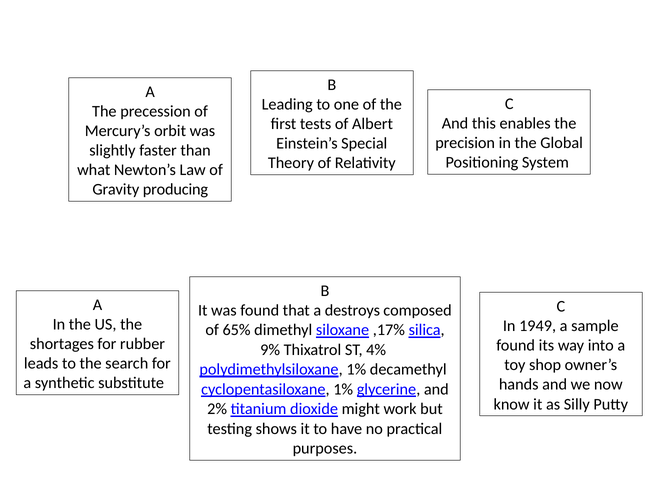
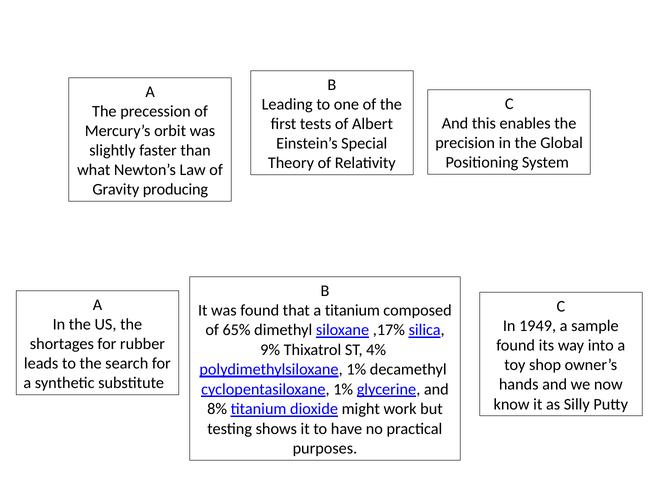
a destroys: destroys -> titanium (352, 310)
2%: 2% -> 8% (217, 409)
